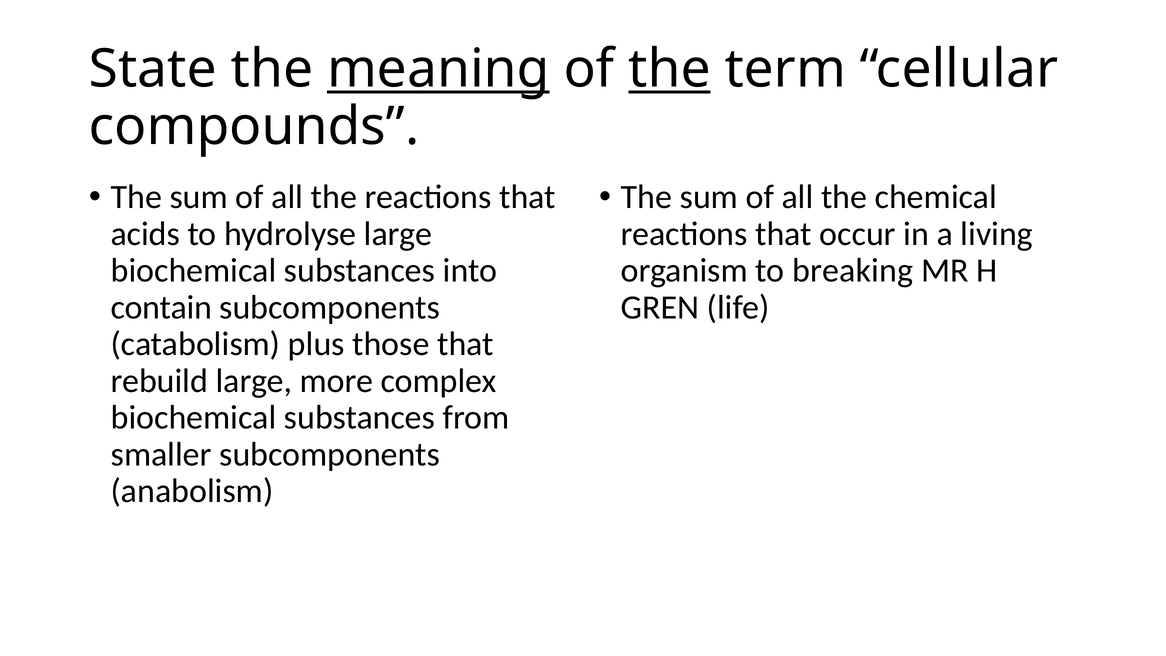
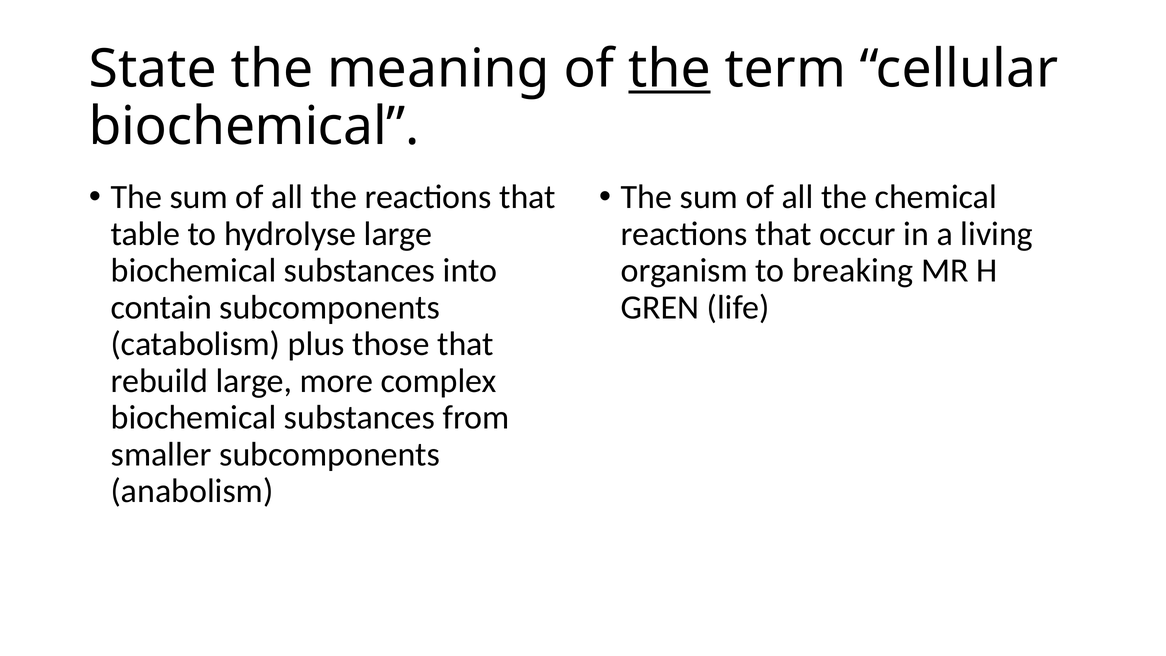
meaning underline: present -> none (438, 69)
compounds: compounds -> biochemical (254, 127)
acids: acids -> table (145, 234)
